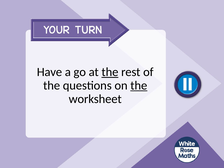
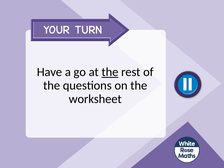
the underline: present -> none (139, 85)
